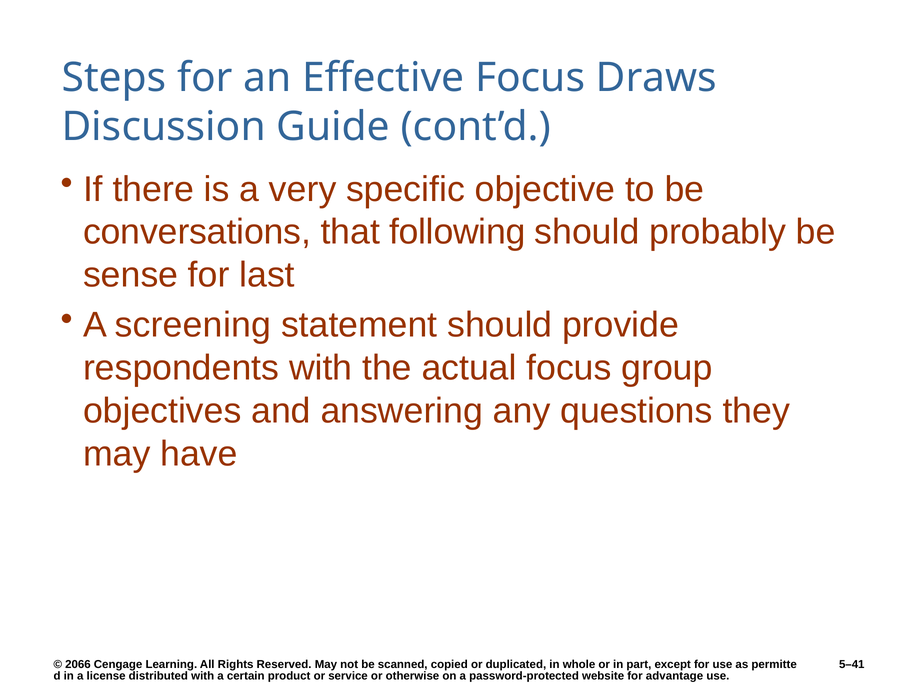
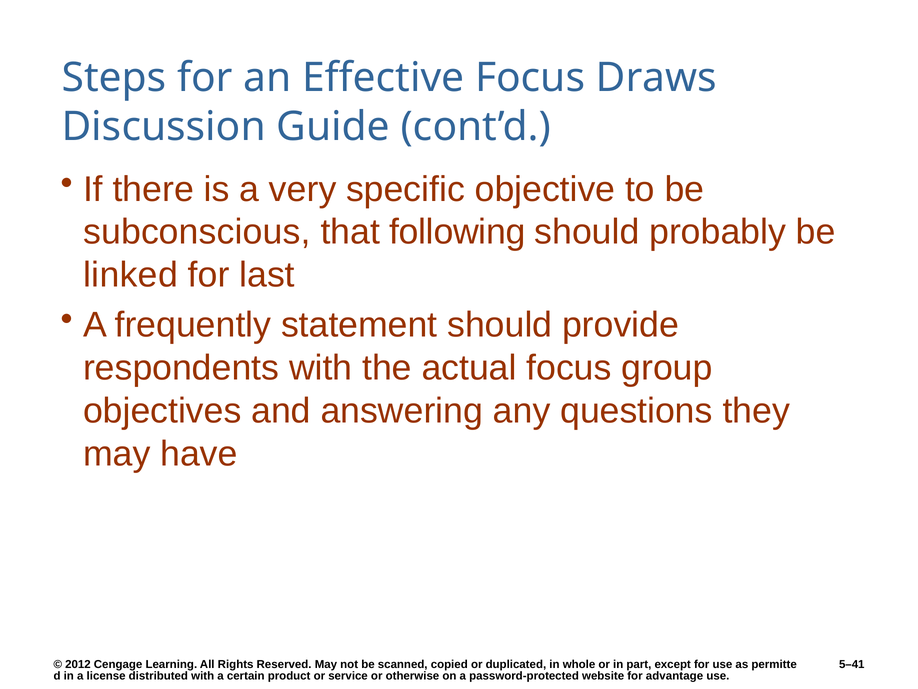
conversations: conversations -> subconscious (197, 232)
sense: sense -> linked (131, 275)
screening: screening -> frequently (193, 325)
2066: 2066 -> 2012 (78, 664)
